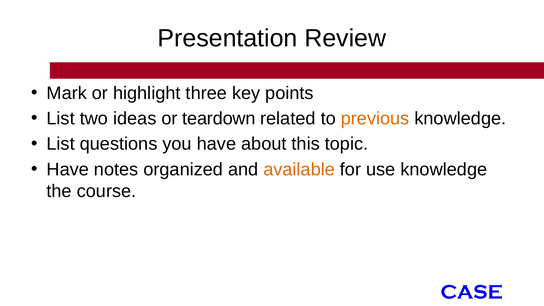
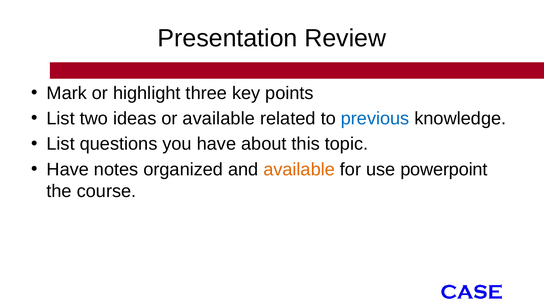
or teardown: teardown -> available (219, 119)
previous colour: orange -> blue (375, 119)
use knowledge: knowledge -> powerpoint (444, 169)
